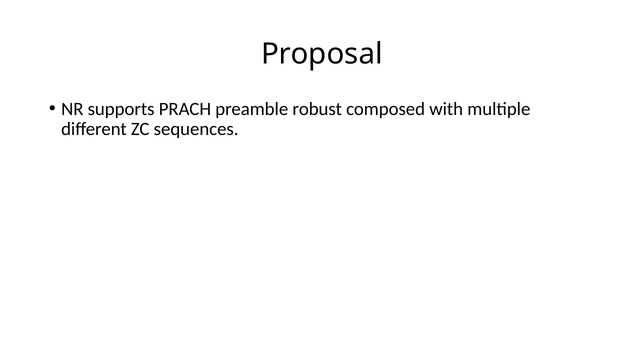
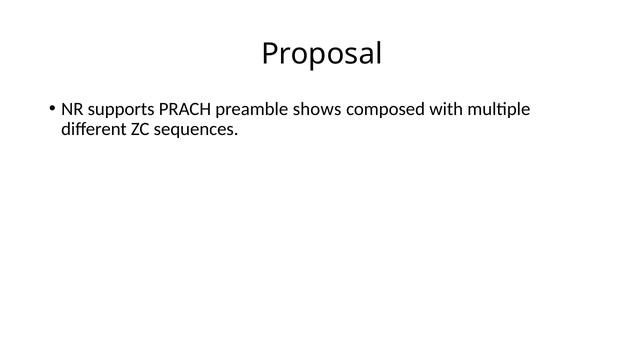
robust: robust -> shows (317, 109)
